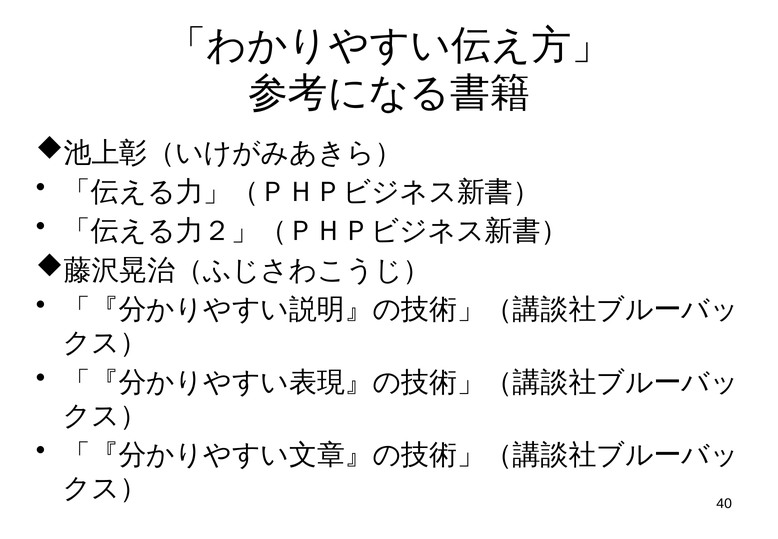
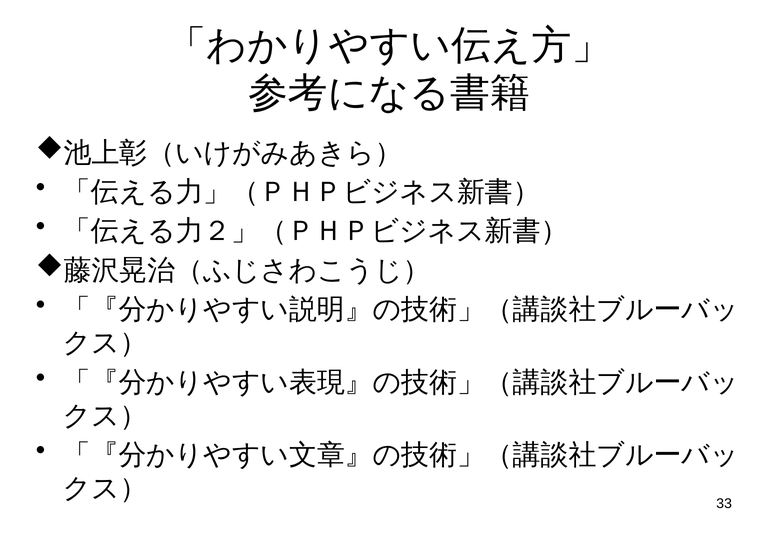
40: 40 -> 33 (724, 503)
